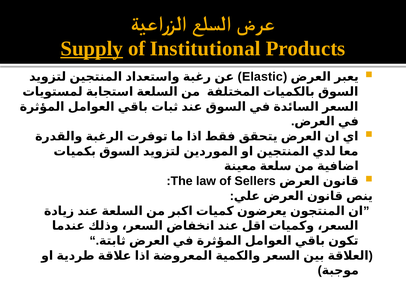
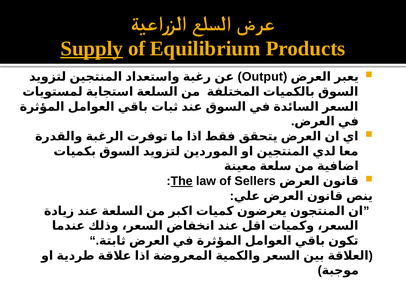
Institutional: Institutional -> Equilibrium (205, 49)
Elastic: Elastic -> Output (262, 77)
The underline: none -> present (182, 181)
